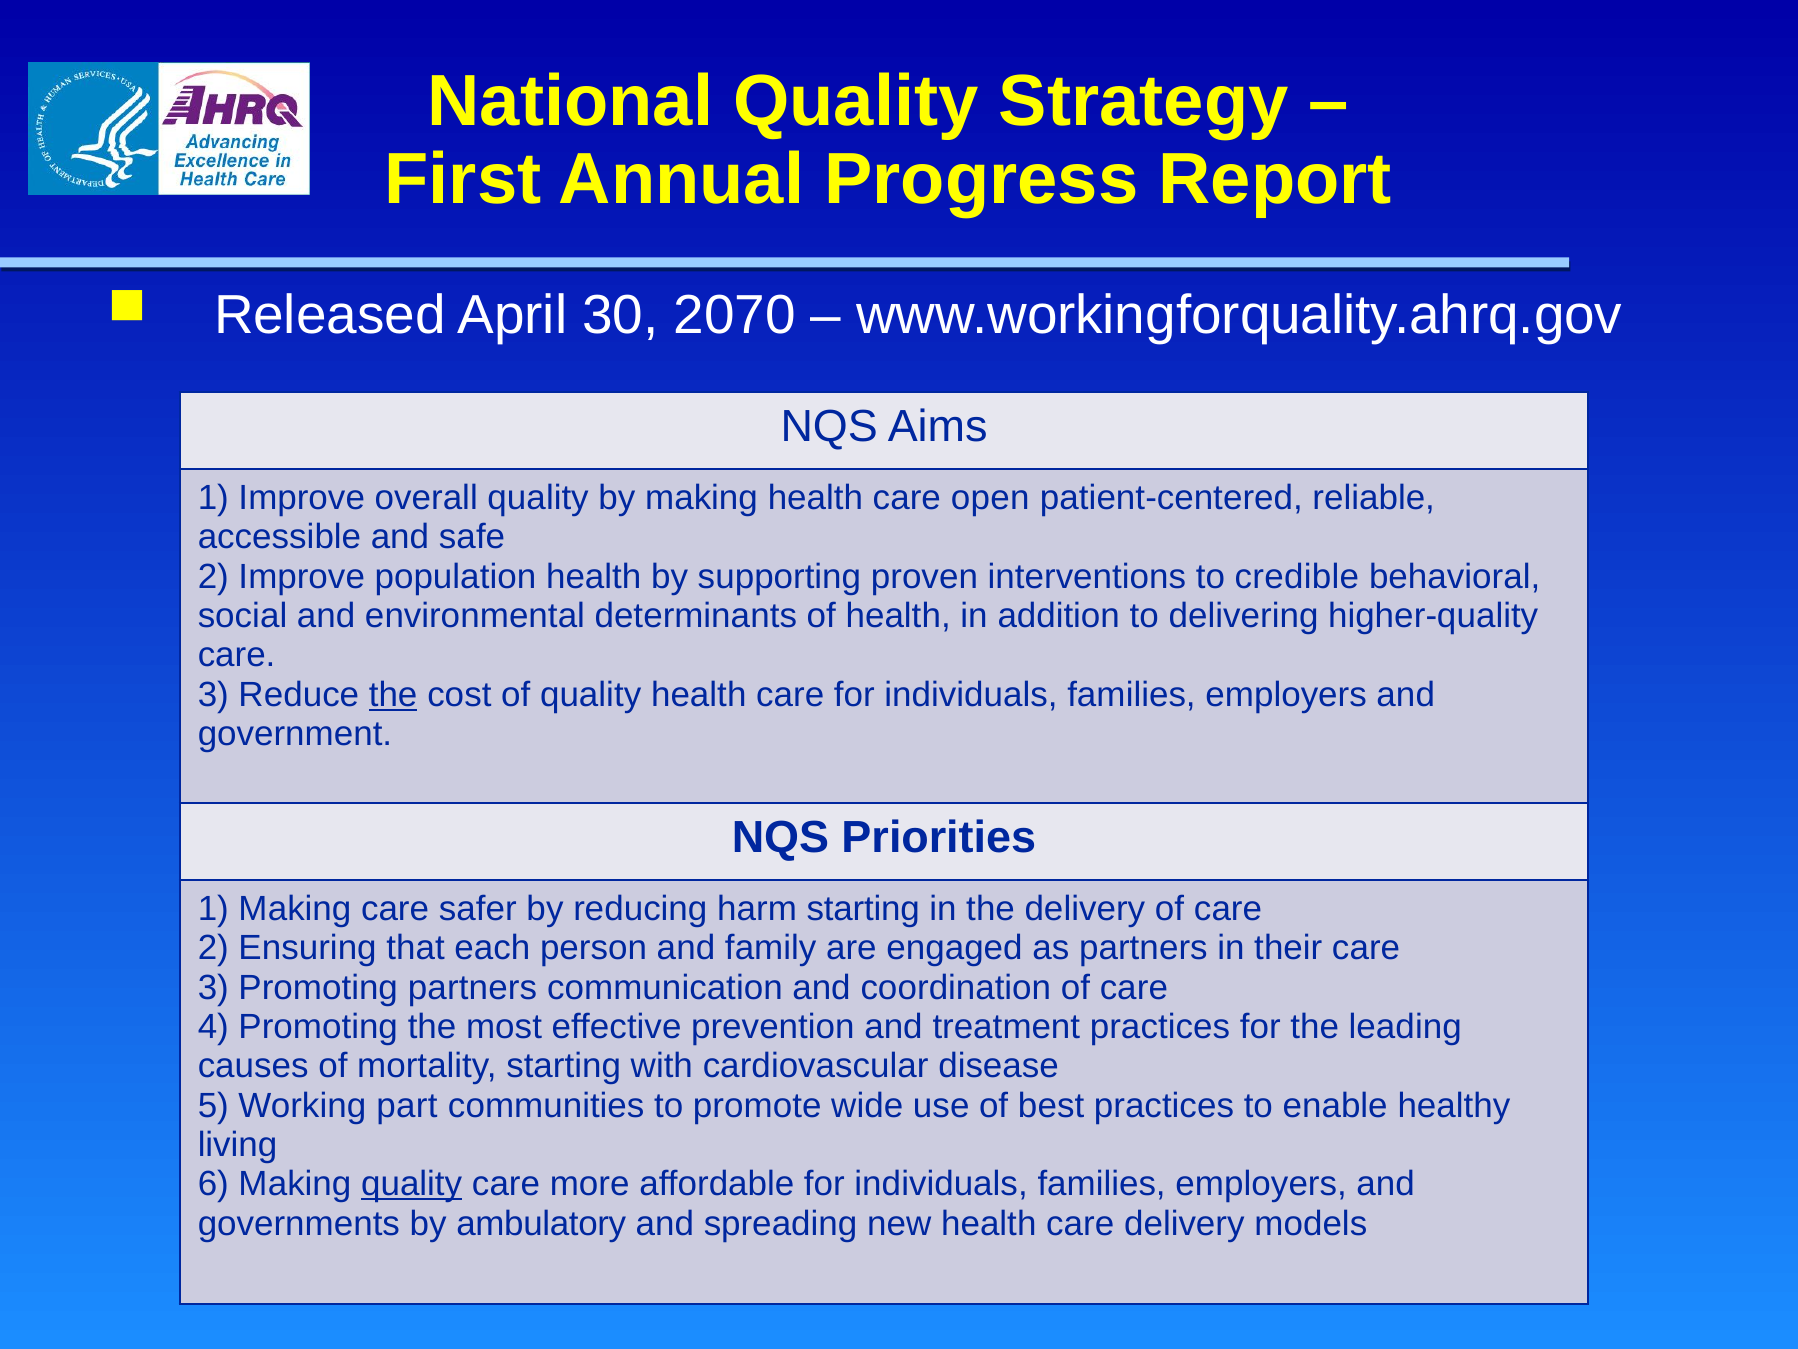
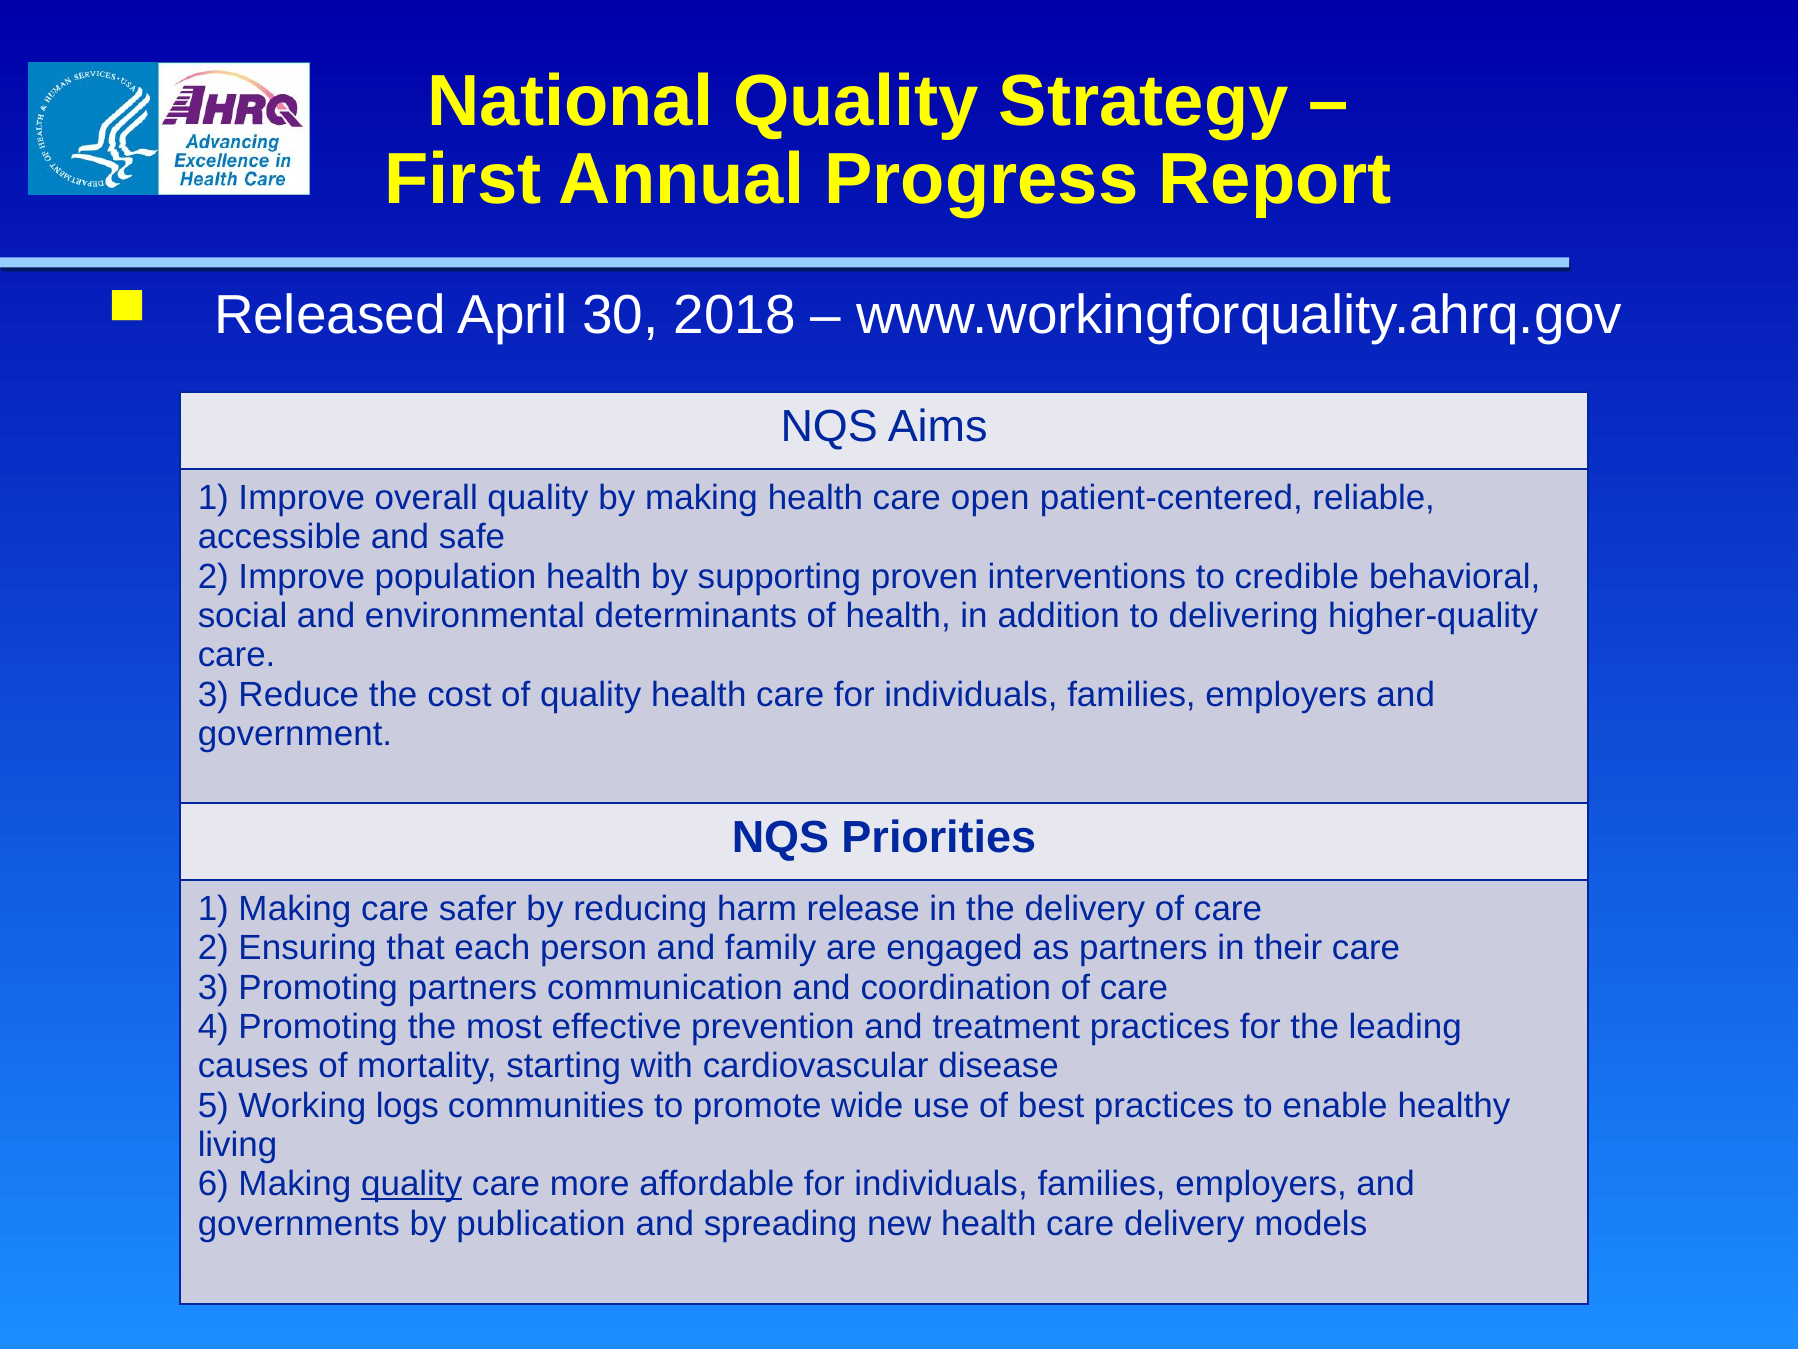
2070: 2070 -> 2018 (735, 315)
the underline: present -> none (393, 694)
harm starting: starting -> release (863, 909)
part: part -> logs (407, 1105)
ambulatory: ambulatory -> publication (541, 1223)
